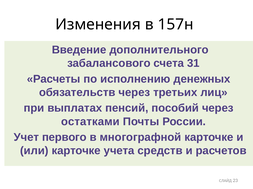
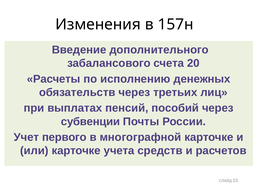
31: 31 -> 20 (193, 63)
остатками: остатками -> субвенции (90, 122)
